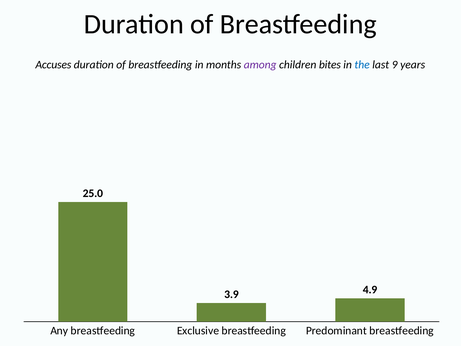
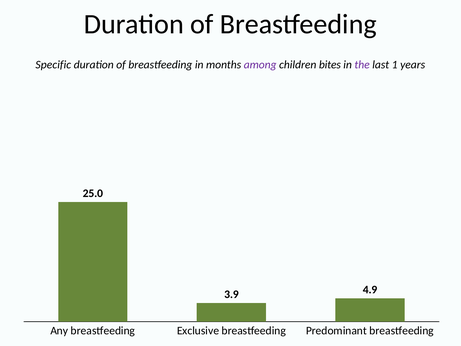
Accuses: Accuses -> Specific (53, 64)
the colour: blue -> purple (362, 64)
9: 9 -> 1 (395, 64)
